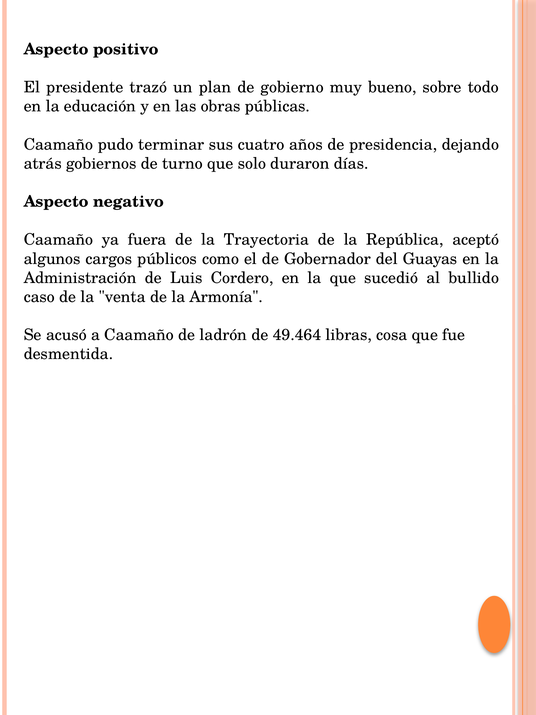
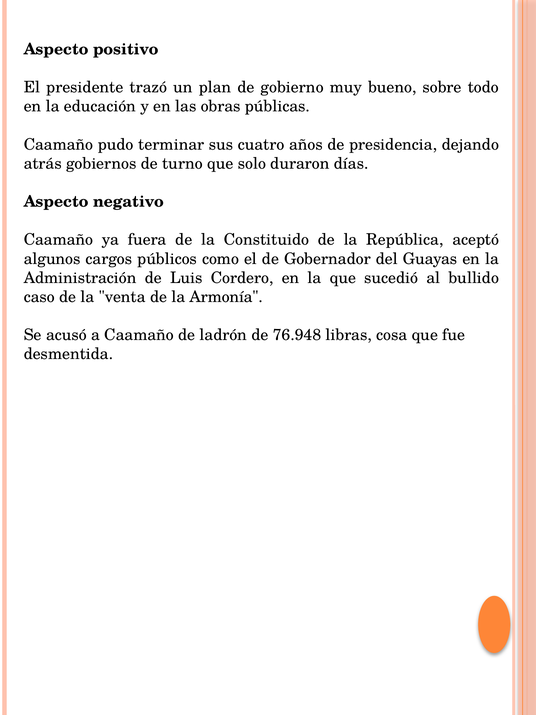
Trayectoria: Trayectoria -> Constituido (266, 240)
49.464: 49.464 -> 76.948 (297, 335)
